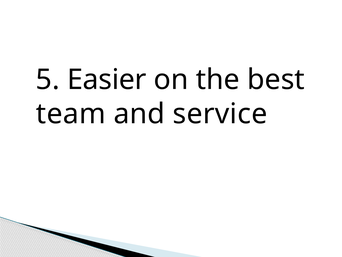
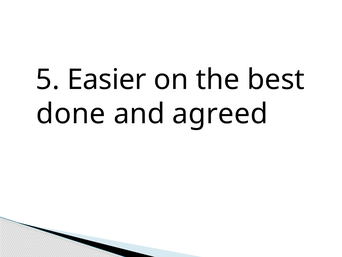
team: team -> done (71, 114)
service: service -> agreed (220, 114)
